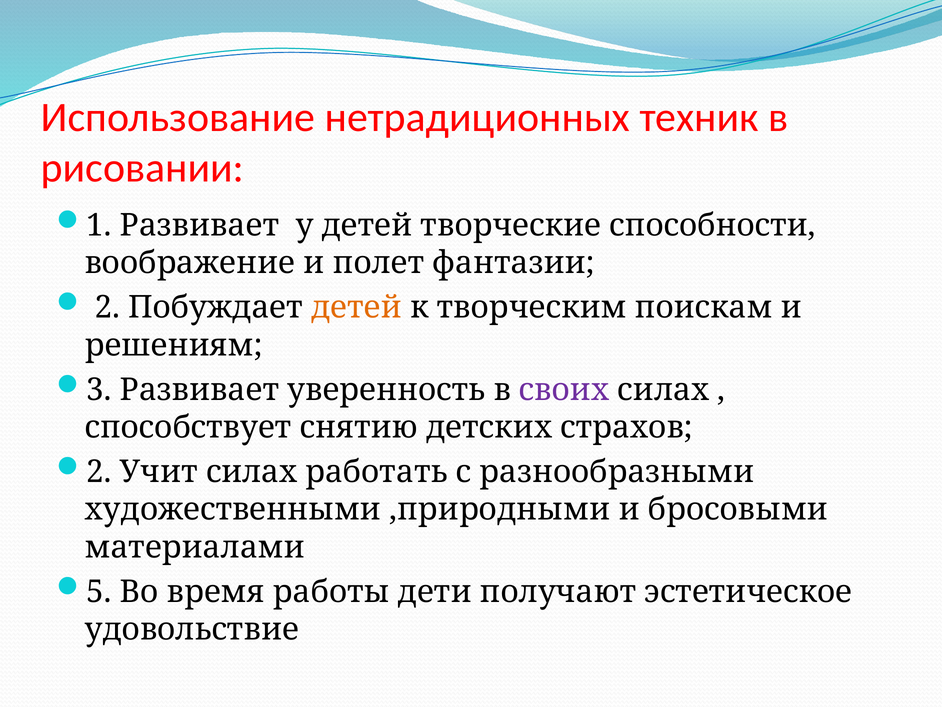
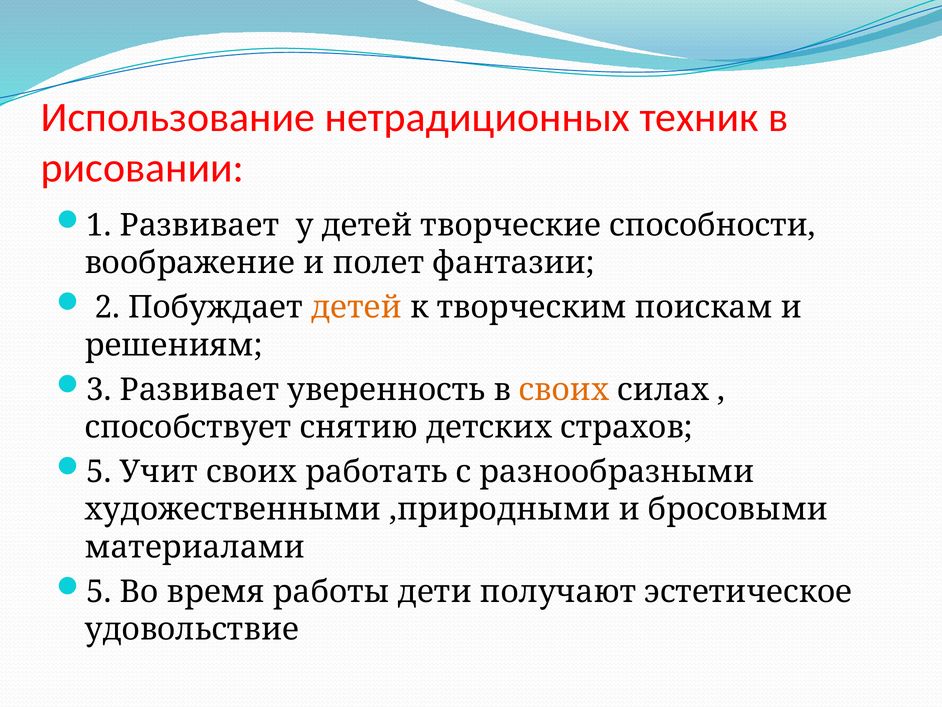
своих colour: purple -> orange (564, 389)
2: 2 -> 5 (99, 472)
Учит силах: силах -> своих (252, 472)
